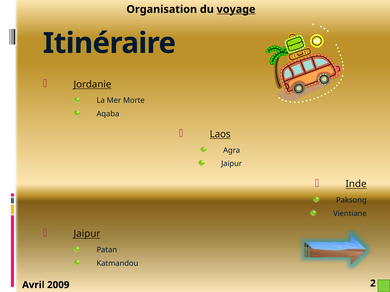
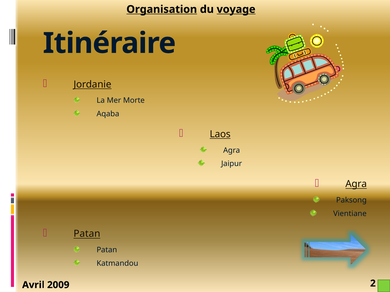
Organisation underline: none -> present (162, 9)
Inde: Inde -> Agra (356, 184)
Jaipur: Jaipur -> Patan (87, 234)
